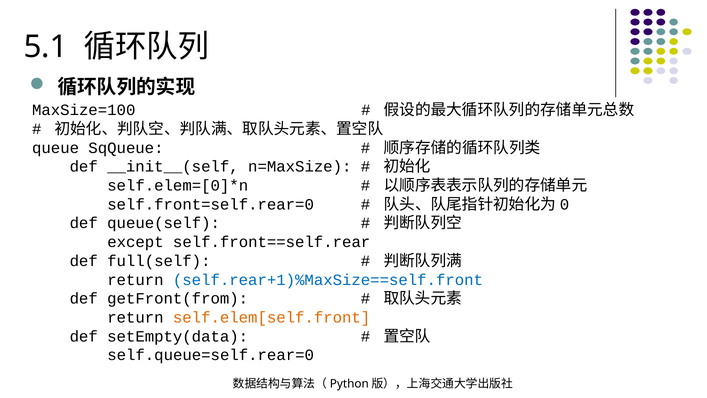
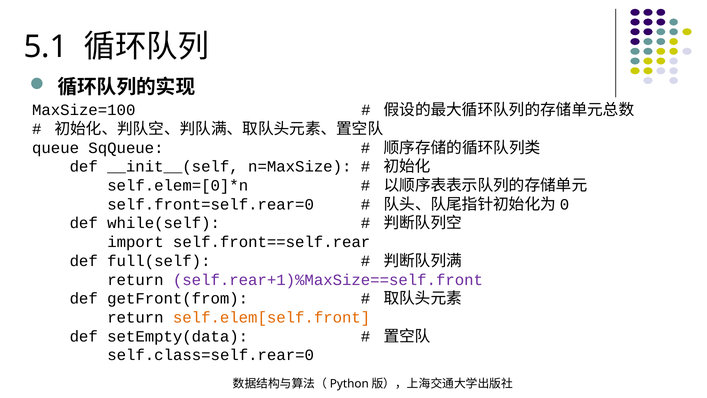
queue(self: queue(self -> while(self (164, 223)
except: except -> import (135, 242)
self.rear+1)%MaxSize==self.front colour: blue -> purple (328, 280)
self.queue=self.rear=0: self.queue=self.rear=0 -> self.class=self.rear=0 (211, 355)
